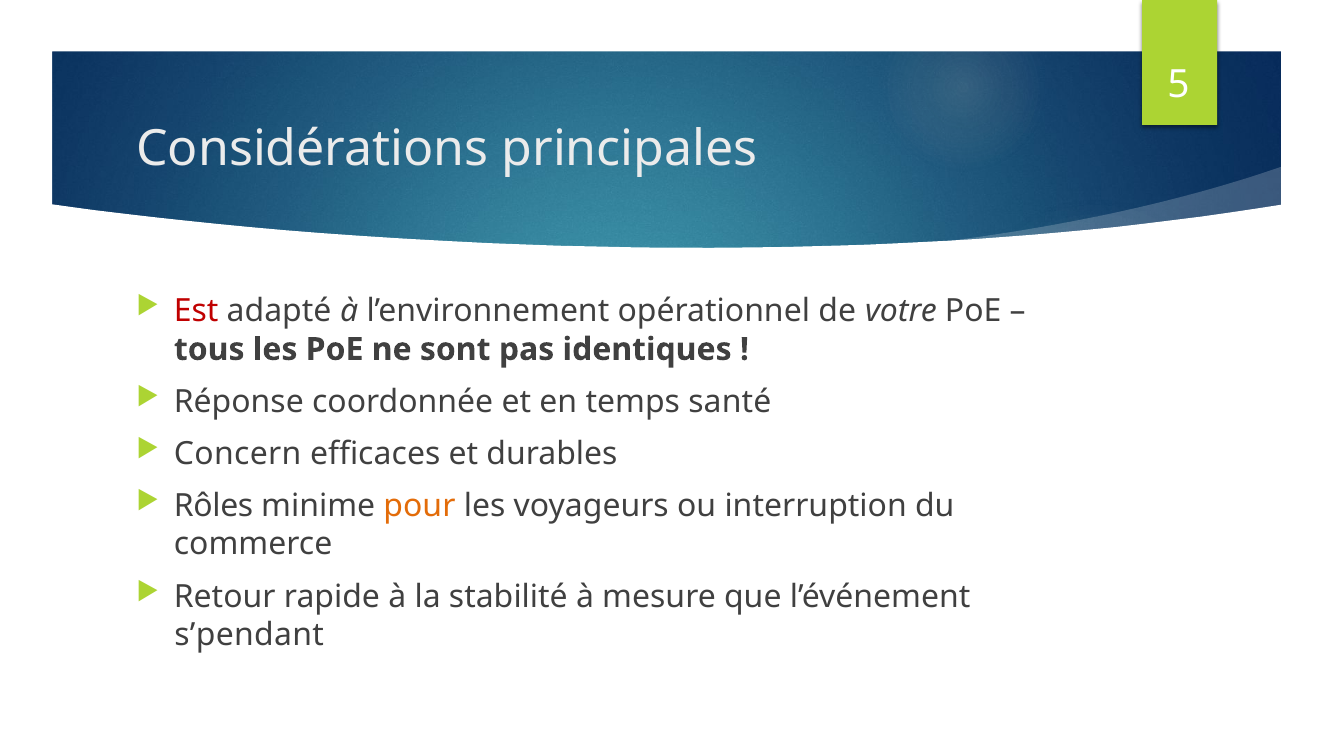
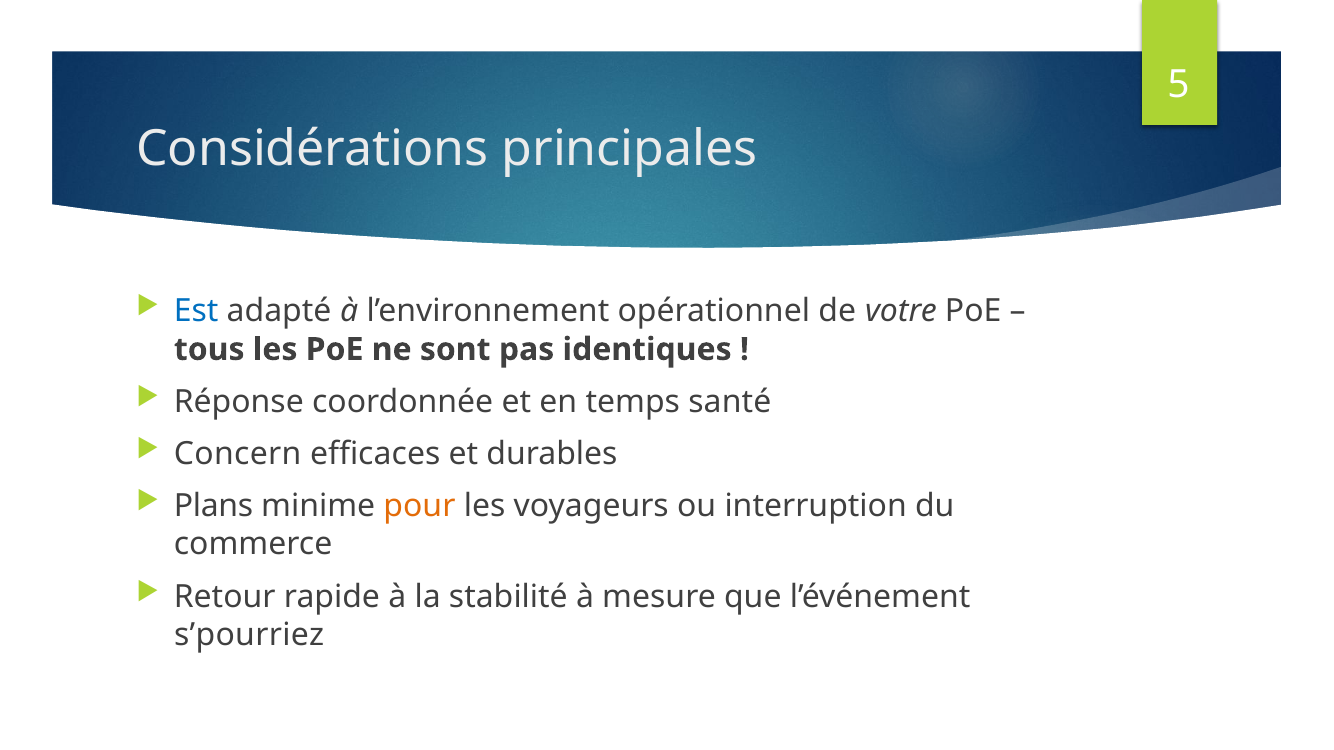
Est colour: red -> blue (196, 311)
Rôles: Rôles -> Plans (214, 506)
s’pendant: s’pendant -> s’pourriez (249, 635)
